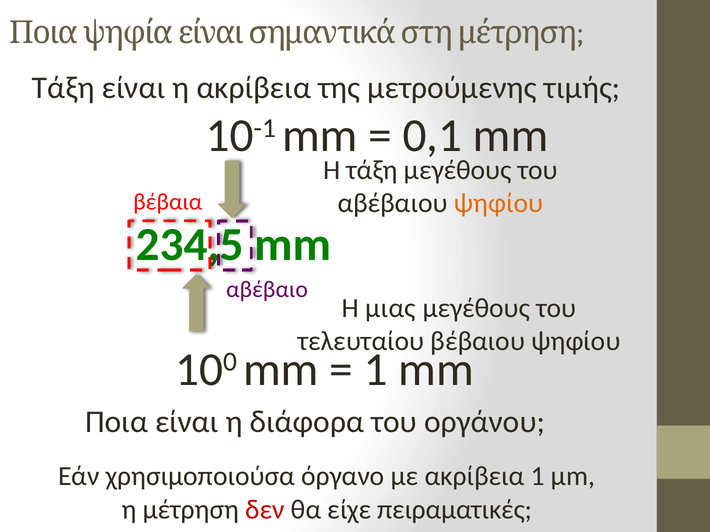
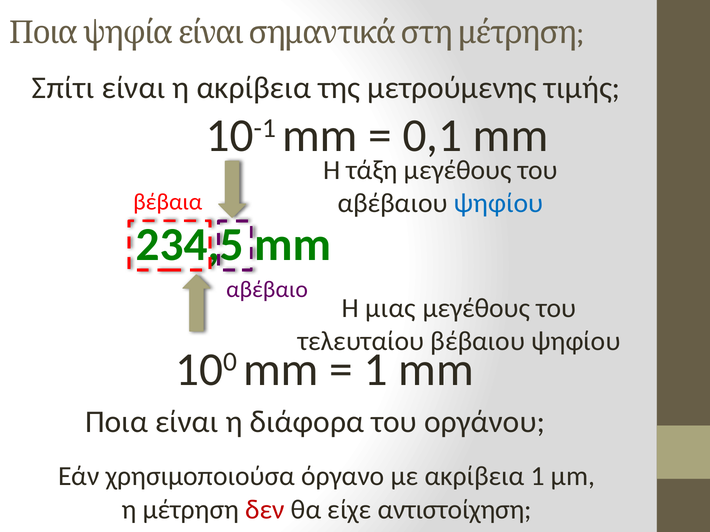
Τάξη: Τάξη -> Σπίτι (63, 88)
ψηφίου colour: orange -> blue (498, 203)
πειραματικές: πειραματικές -> αντιστοίχηση (455, 510)
